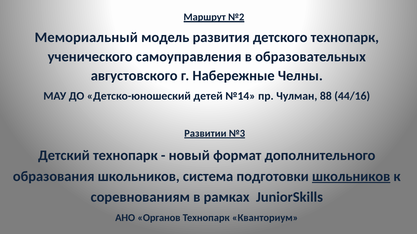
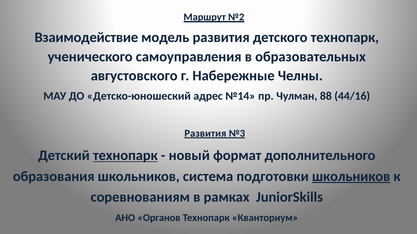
Мемориальный: Мемориальный -> Взаимодействие (86, 38)
детей: детей -> адрес (208, 96)
Развитии: Развитии -> Развития (205, 134)
технопарк underline: none -> present (125, 156)
